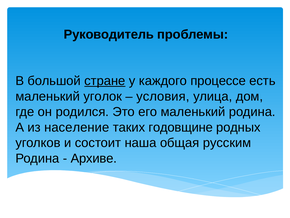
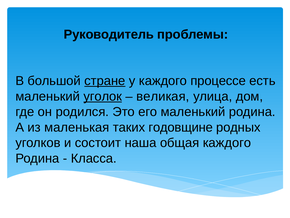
уголок underline: none -> present (103, 96)
условия: условия -> великая (163, 96)
население: население -> маленькая (77, 127)
общая русским: русским -> каждого (227, 143)
Архиве: Архиве -> Класса (94, 158)
